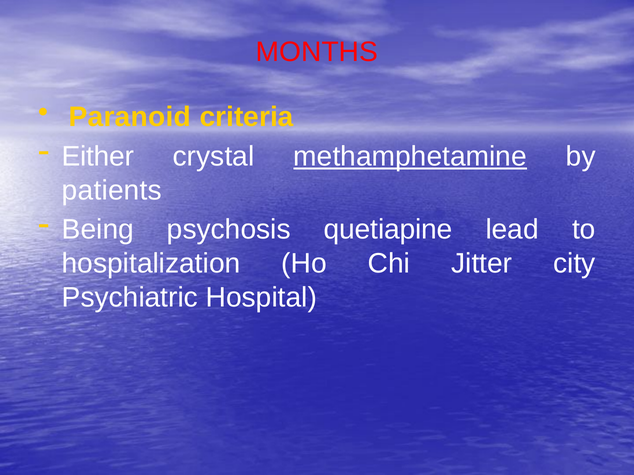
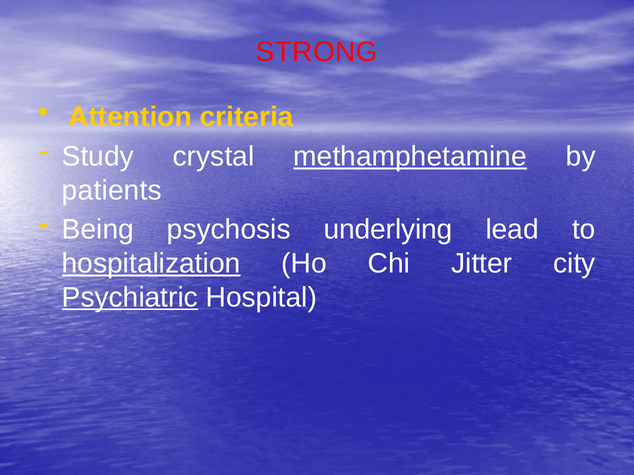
MONTHS: MONTHS -> STRONG (317, 52)
Paranoid: Paranoid -> Attention (130, 117)
Either: Either -> Study (98, 157)
quetiapine: quetiapine -> underlying (388, 230)
hospitalization underline: none -> present (151, 264)
Psychiatric underline: none -> present (130, 298)
